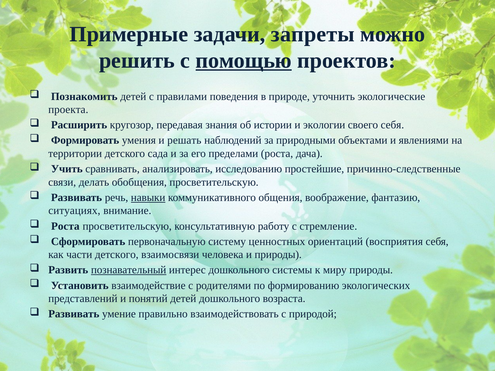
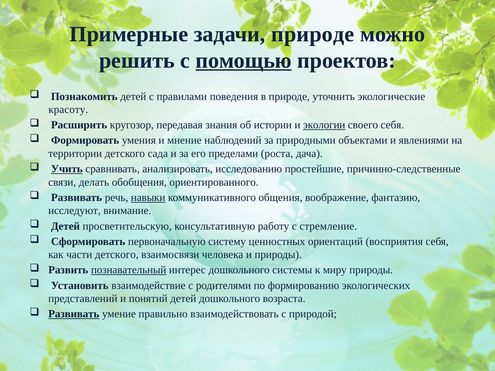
задачи запреты: запреты -> природе (313, 34)
проекта: проекта -> красоту (68, 110)
экологии underline: none -> present (324, 125)
решать: решать -> мнение (184, 140)
Учить underline: none -> present (67, 169)
обобщения просветительскую: просветительскую -> ориентированного (214, 182)
ситуациях: ситуациях -> исследуют (74, 211)
Роста: Роста -> Детей (65, 226)
Развивать underline: none -> present (74, 314)
